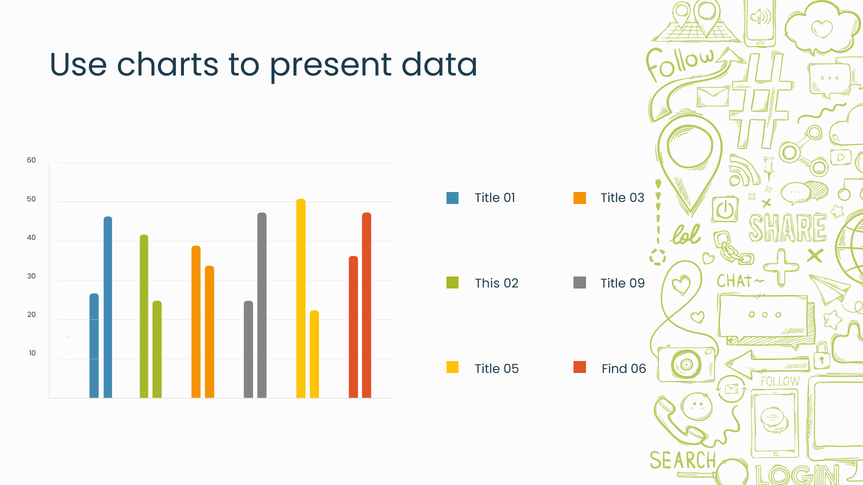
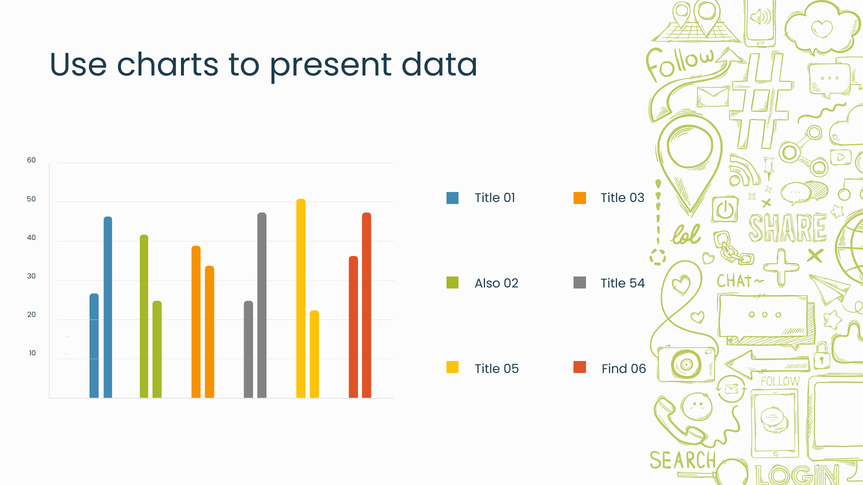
This: This -> Also (488, 284)
09: 09 -> 54 (637, 284)
